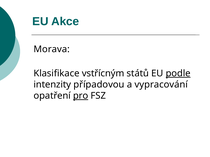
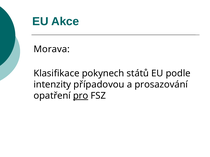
vstřícným: vstřícným -> pokynech (103, 74)
podle underline: present -> none (178, 74)
vypracování: vypracování -> prosazování (161, 85)
